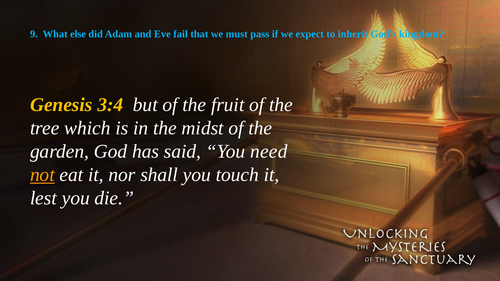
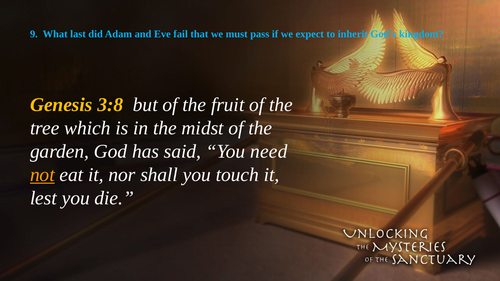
else: else -> last (78, 34)
3:4: 3:4 -> 3:8 (110, 105)
